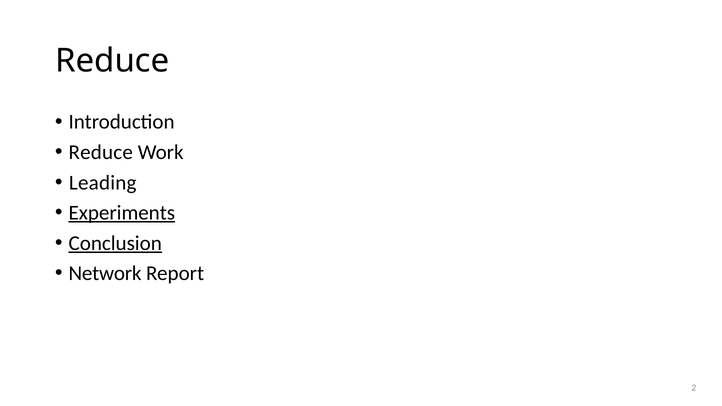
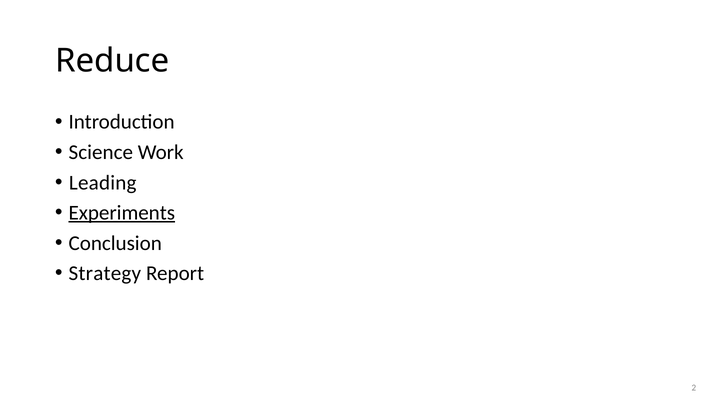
Reduce: Reduce -> Science (101, 152)
Conclusion underline: present -> none (115, 243)
Network: Network -> Strategy (105, 273)
